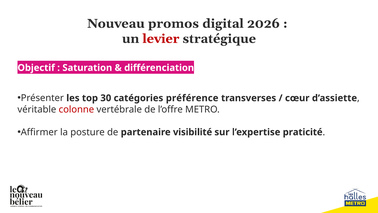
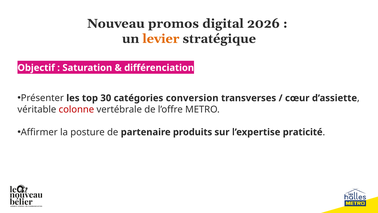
levier colour: red -> orange (161, 39)
préférence: préférence -> conversion (192, 98)
visibilité: visibilité -> produits (193, 132)
